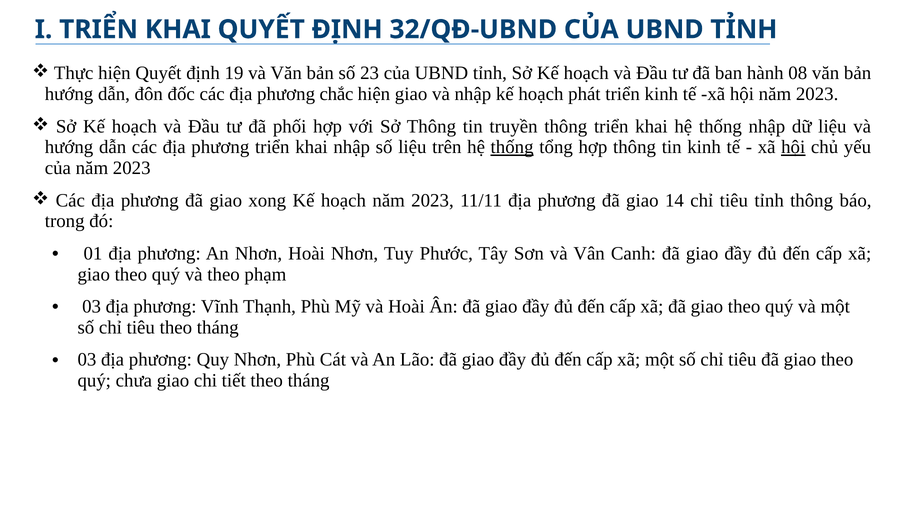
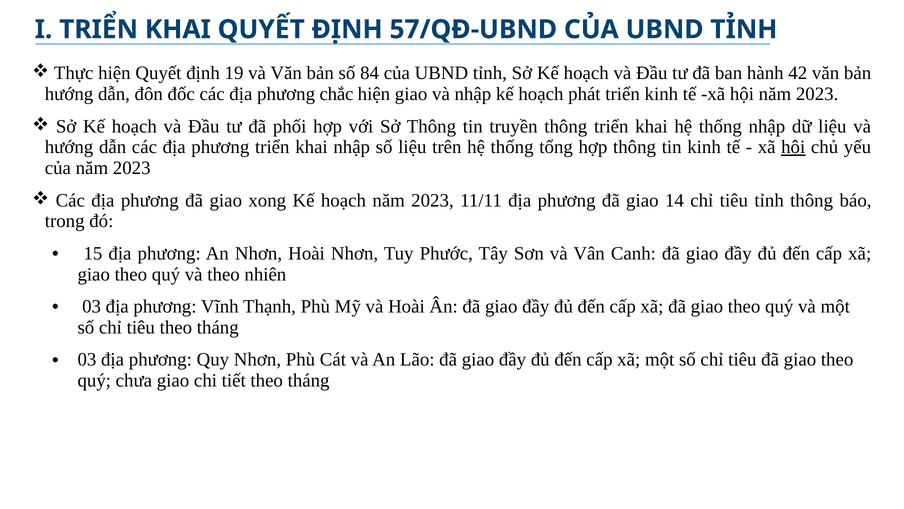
32/QĐ-UBND: 32/QĐ-UBND -> 57/QĐ-UBND (473, 29)
23: 23 -> 84 (370, 73)
08: 08 -> 42 (798, 73)
thống underline: present -> none (512, 147)
01: 01 -> 15 (93, 253)
phạm: phạm -> nhiên (265, 274)
